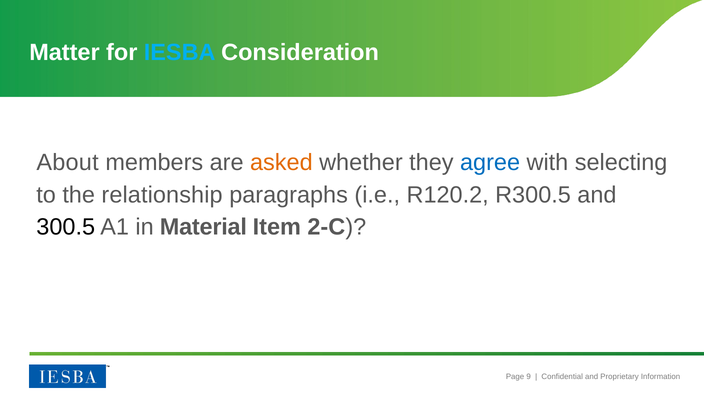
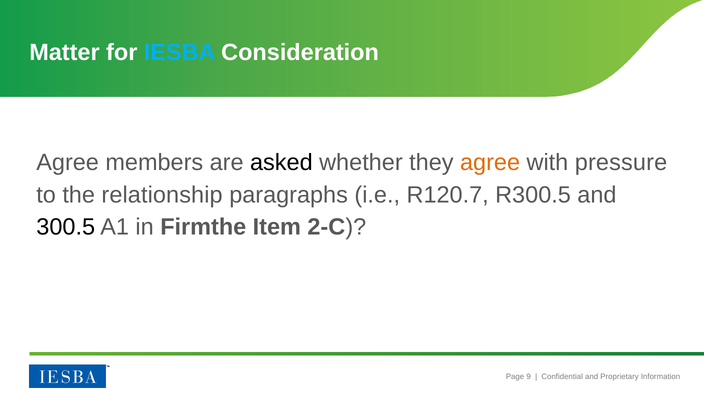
About: About -> Agree (68, 163)
asked colour: orange -> black (281, 163)
agree colour: blue -> orange (490, 163)
selecting: selecting -> pressure (621, 163)
R120.2: R120.2 -> R120.7 (448, 195)
Material: Material -> Firmthe (203, 227)
